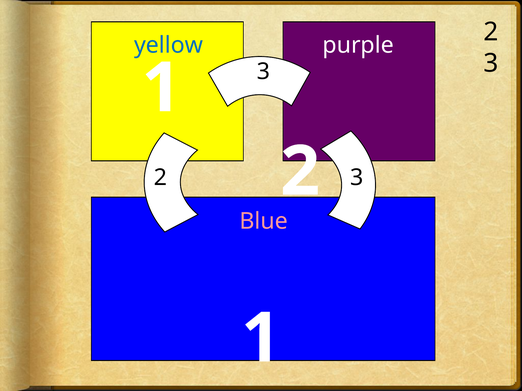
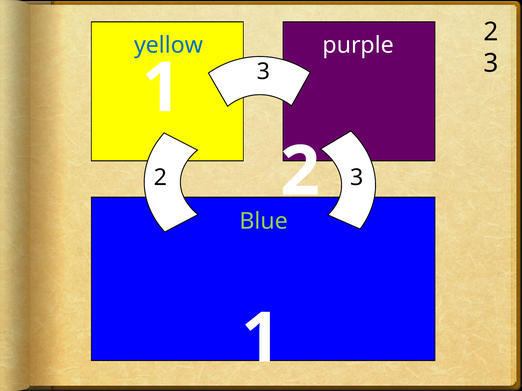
Blue colour: pink -> light green (264, 222)
